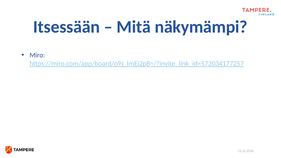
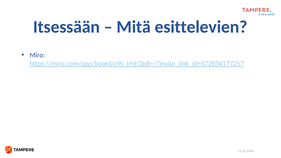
näkymämpi: näkymämpi -> esittelevien (201, 27)
